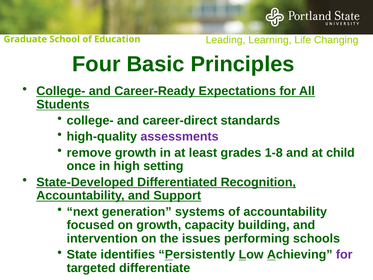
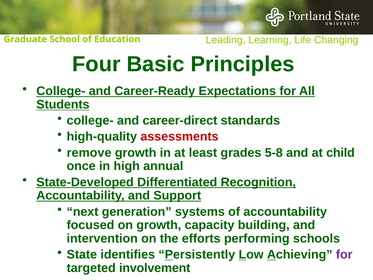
assessments colour: purple -> red (180, 137)
1-8: 1-8 -> 5-8 (274, 153)
setting: setting -> annual (163, 166)
issues: issues -> efforts (201, 238)
differentiate: differentiate -> involvement (155, 268)
